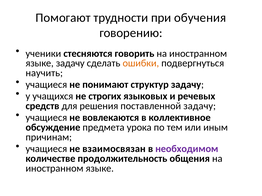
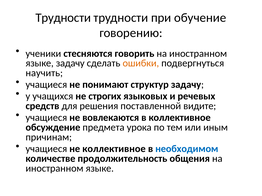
Помогают: Помогают -> Трудности (63, 18)
обучения: обучения -> обучение (200, 18)
поставленной задачу: задачу -> видите (200, 106)
не взаимосвязан: взаимосвязан -> коллективное (114, 149)
необходимом colour: purple -> blue (187, 149)
